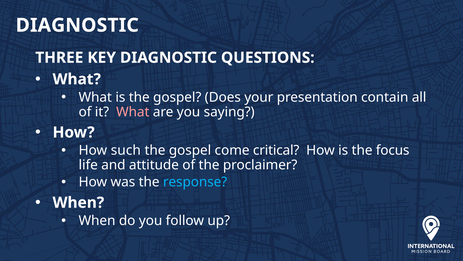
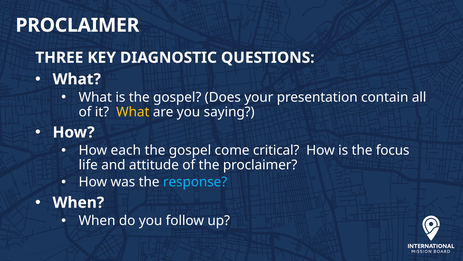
DIAGNOSTIC: DIAGNOSTIC -> PROCLAIMER (77, 25)
What colour: pink -> yellow (133, 112)
such: such -> each (126, 150)
